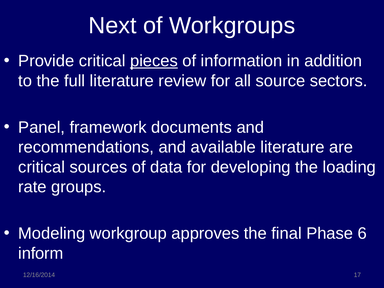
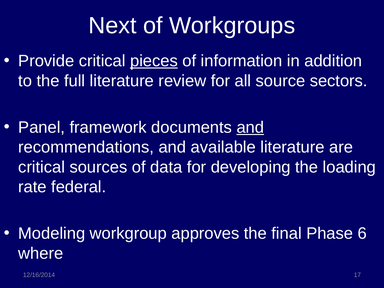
and underline: none -> present (250, 127)
groups: groups -> federal (79, 187)
inform: inform -> where (41, 253)
